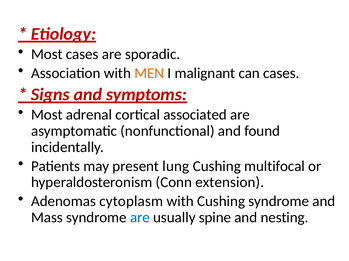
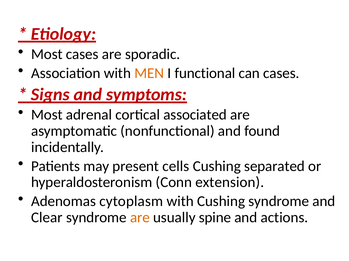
malignant: malignant -> functional (205, 73)
lung: lung -> cells (176, 167)
multifocal: multifocal -> separated (275, 167)
Mass: Mass -> Clear (47, 218)
are colour: blue -> orange (140, 218)
nesting: nesting -> actions (284, 218)
